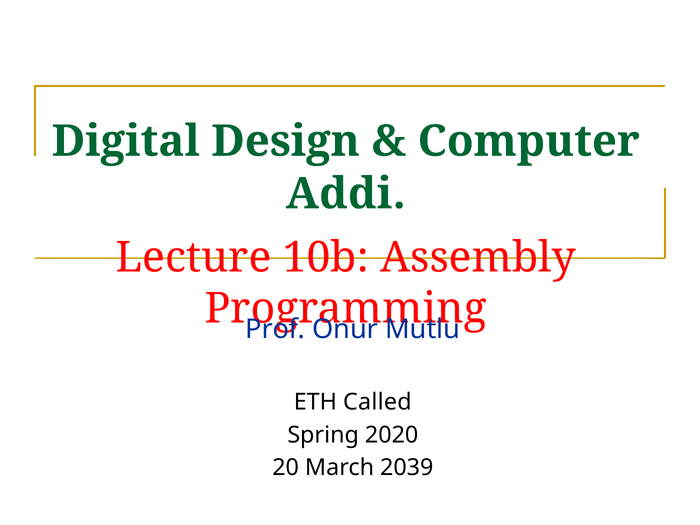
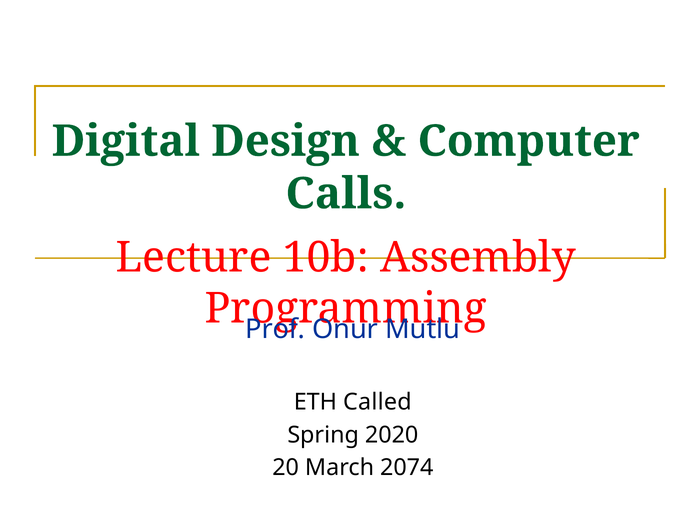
Addi: Addi -> Calls (346, 194)
2039: 2039 -> 2074 (407, 468)
